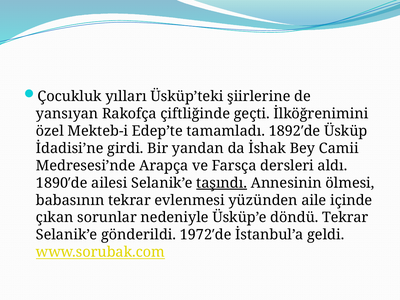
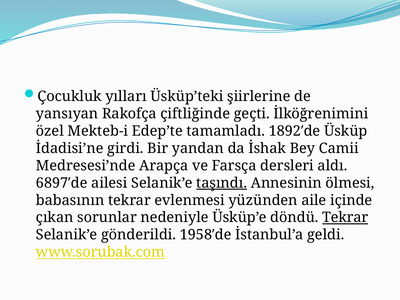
1890′de: 1890′de -> 6897′de (62, 183)
Tekrar underline: none -> present (345, 218)
1972′de: 1972′de -> 1958′de (206, 235)
